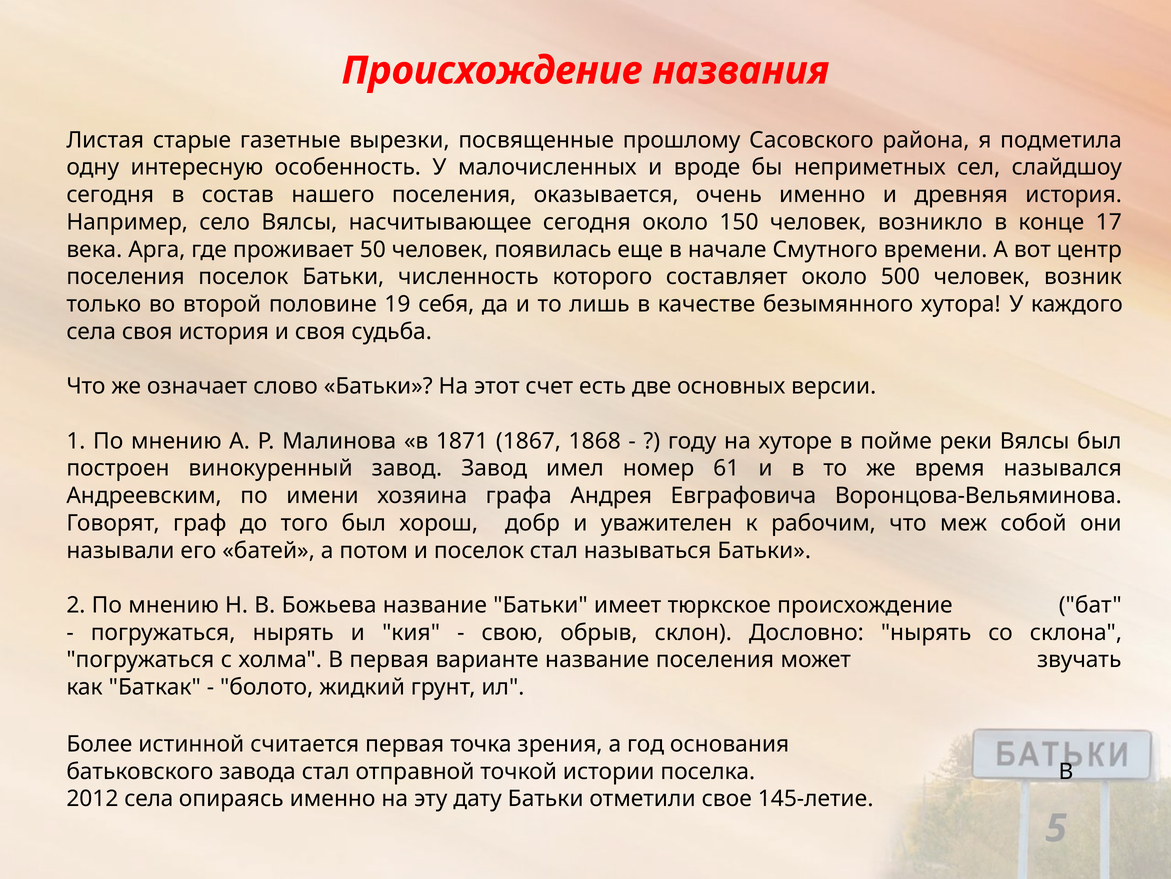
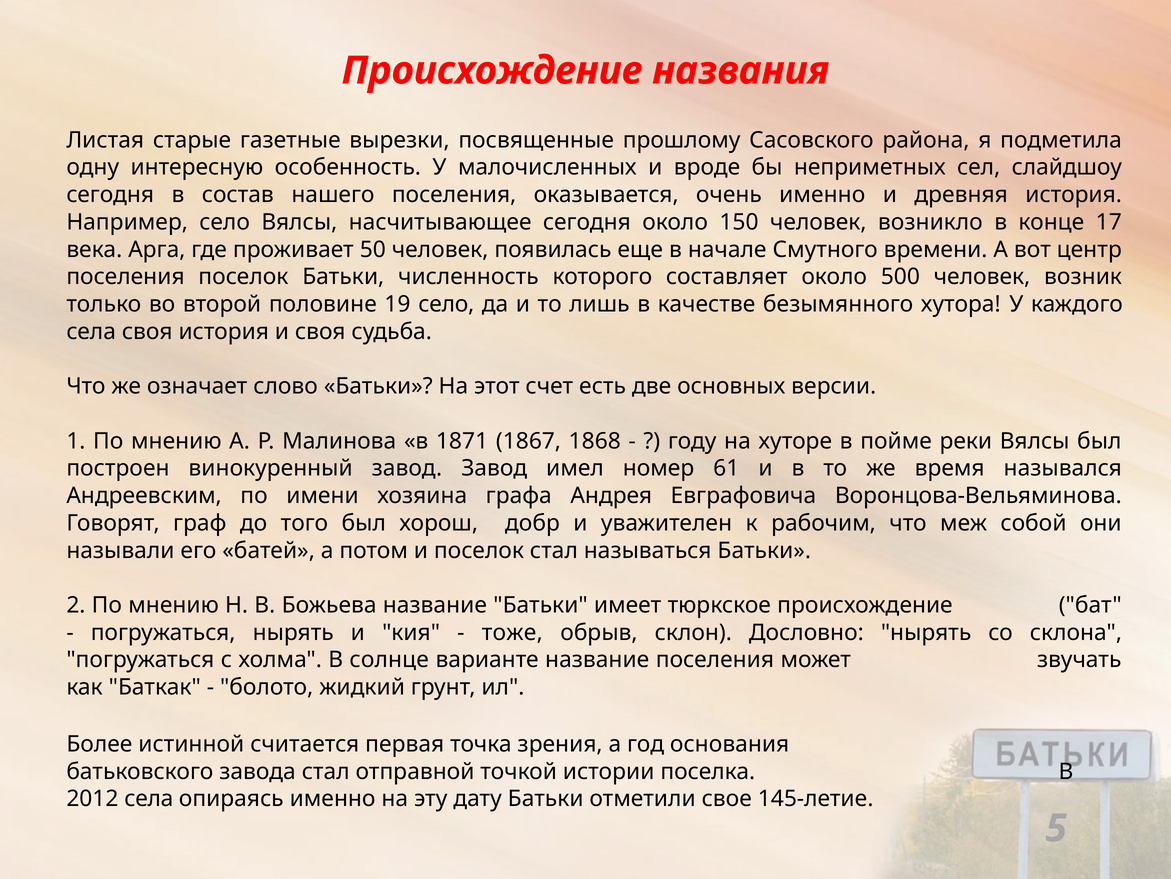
19 себя: себя -> село (446, 304)
свою: свою -> тоже (512, 632)
В первая: первая -> солнце (389, 659)
